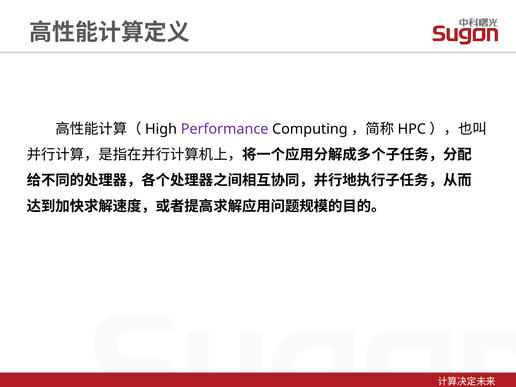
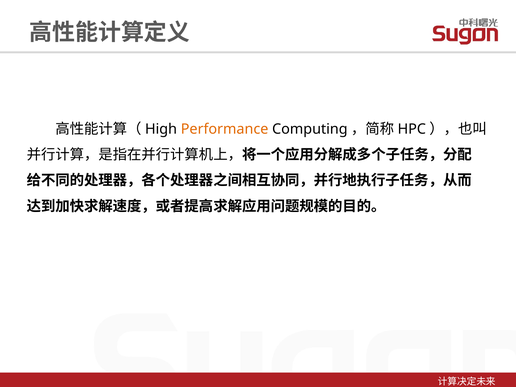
Performance colour: purple -> orange (225, 129)
